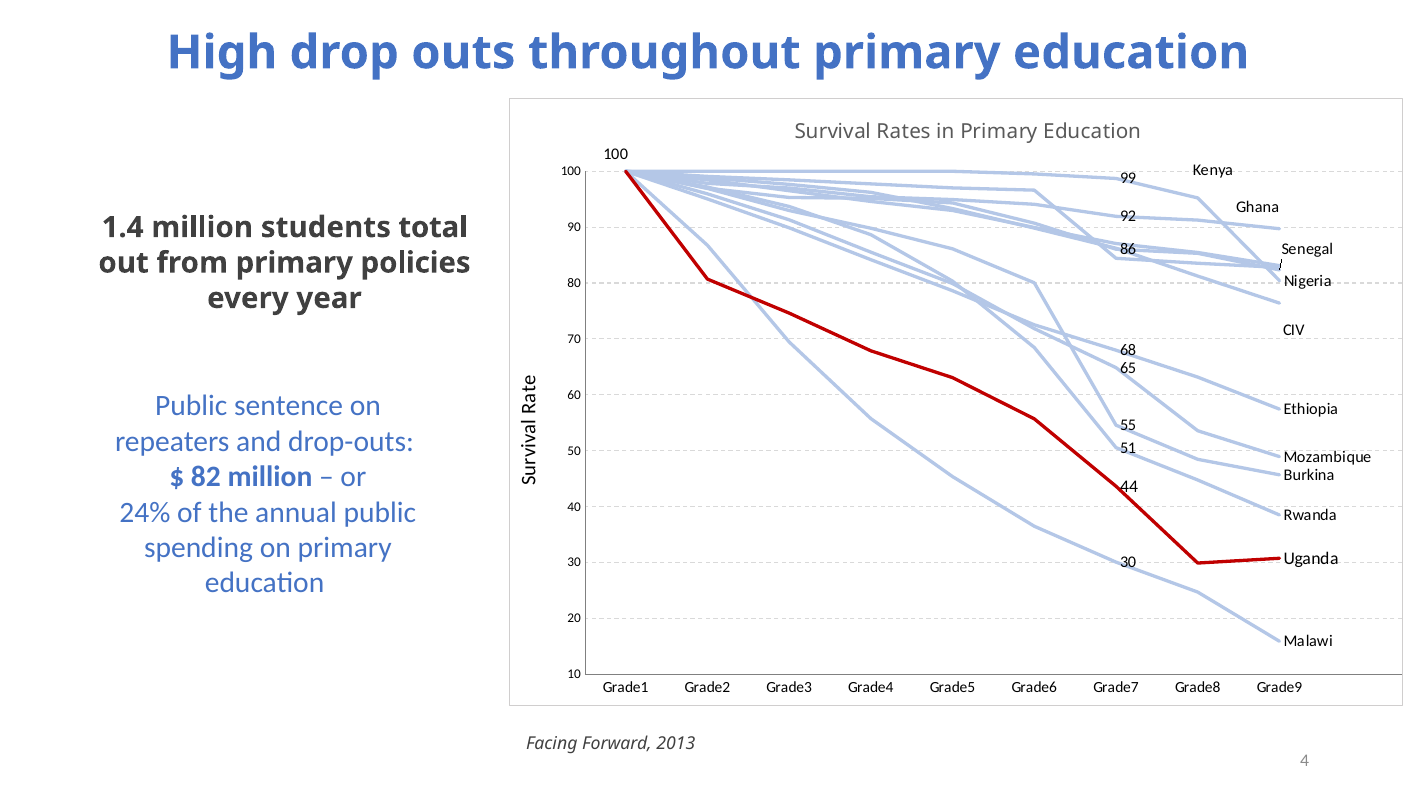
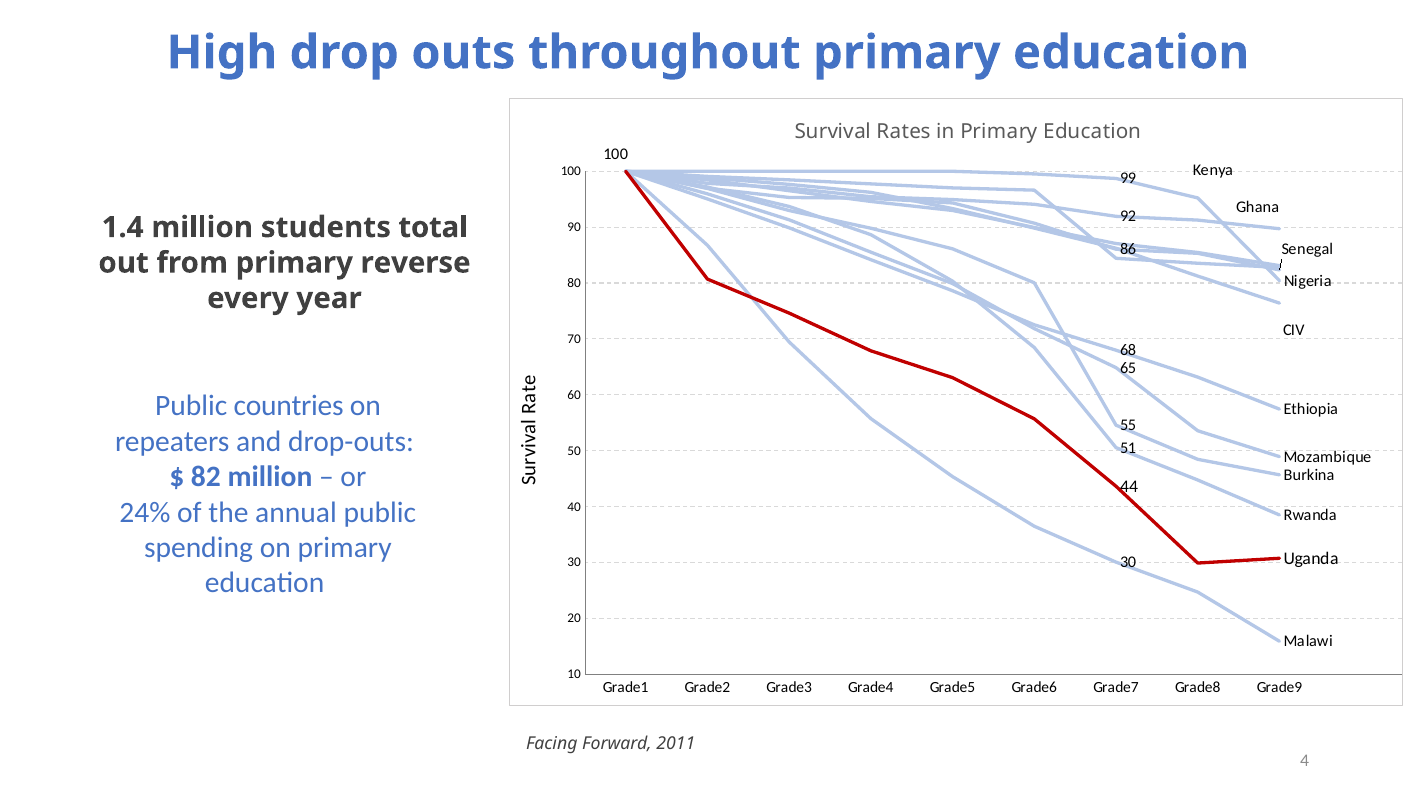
policies: policies -> reverse (416, 263)
sentence: sentence -> countries (289, 406)
2013: 2013 -> 2011 (676, 743)
